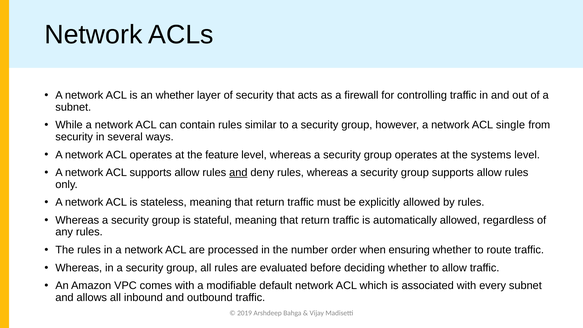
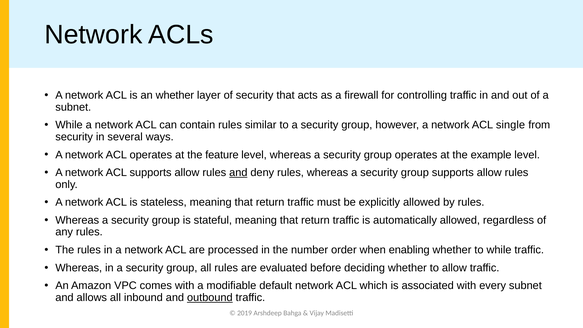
systems: systems -> example (491, 155)
ensuring: ensuring -> enabling (409, 250)
to route: route -> while (499, 250)
outbound underline: none -> present (210, 297)
